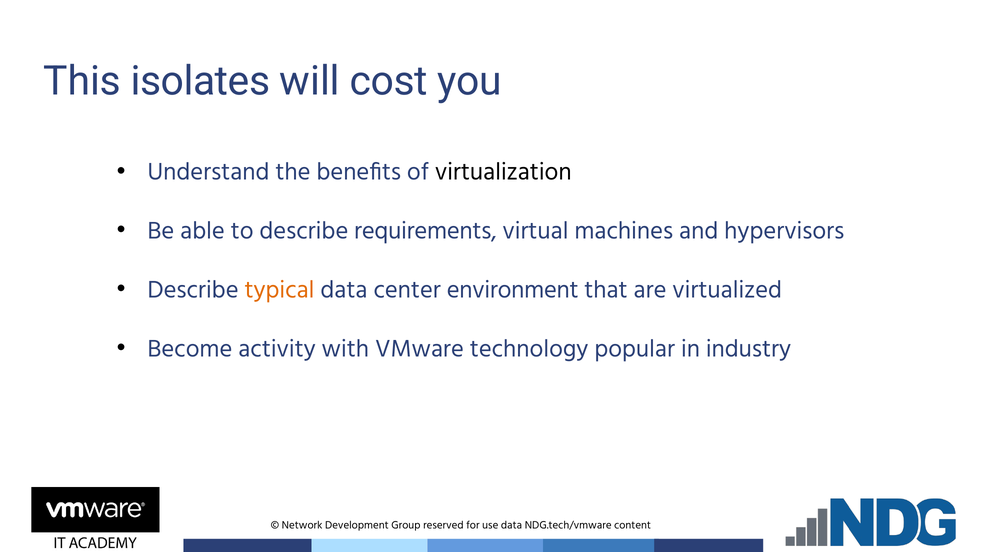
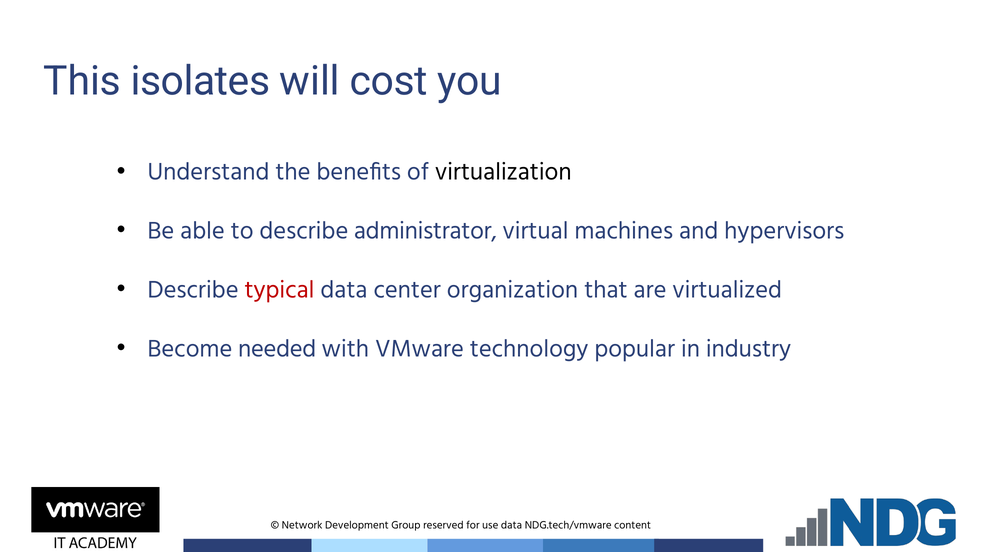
requirements: requirements -> administrator (425, 231)
typical colour: orange -> red (279, 289)
environment: environment -> organization (513, 289)
activity: activity -> needed (277, 348)
